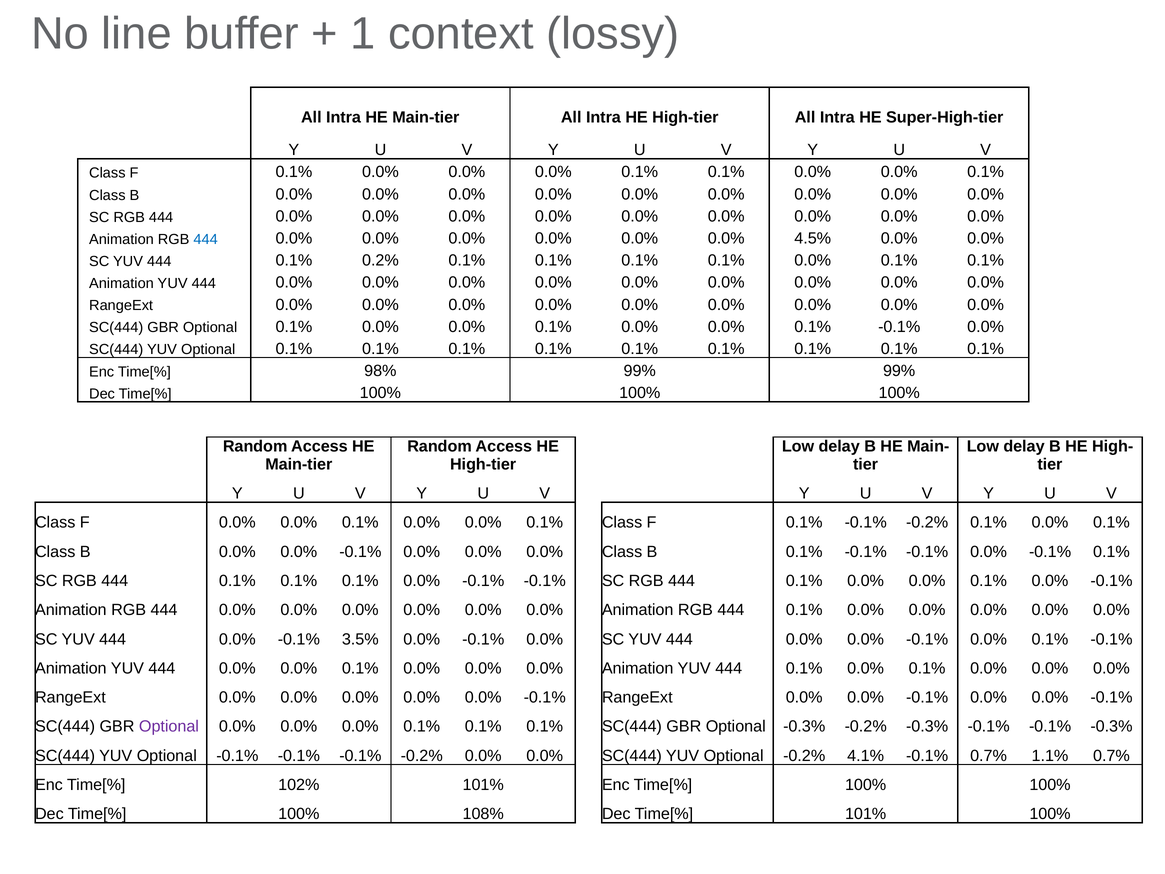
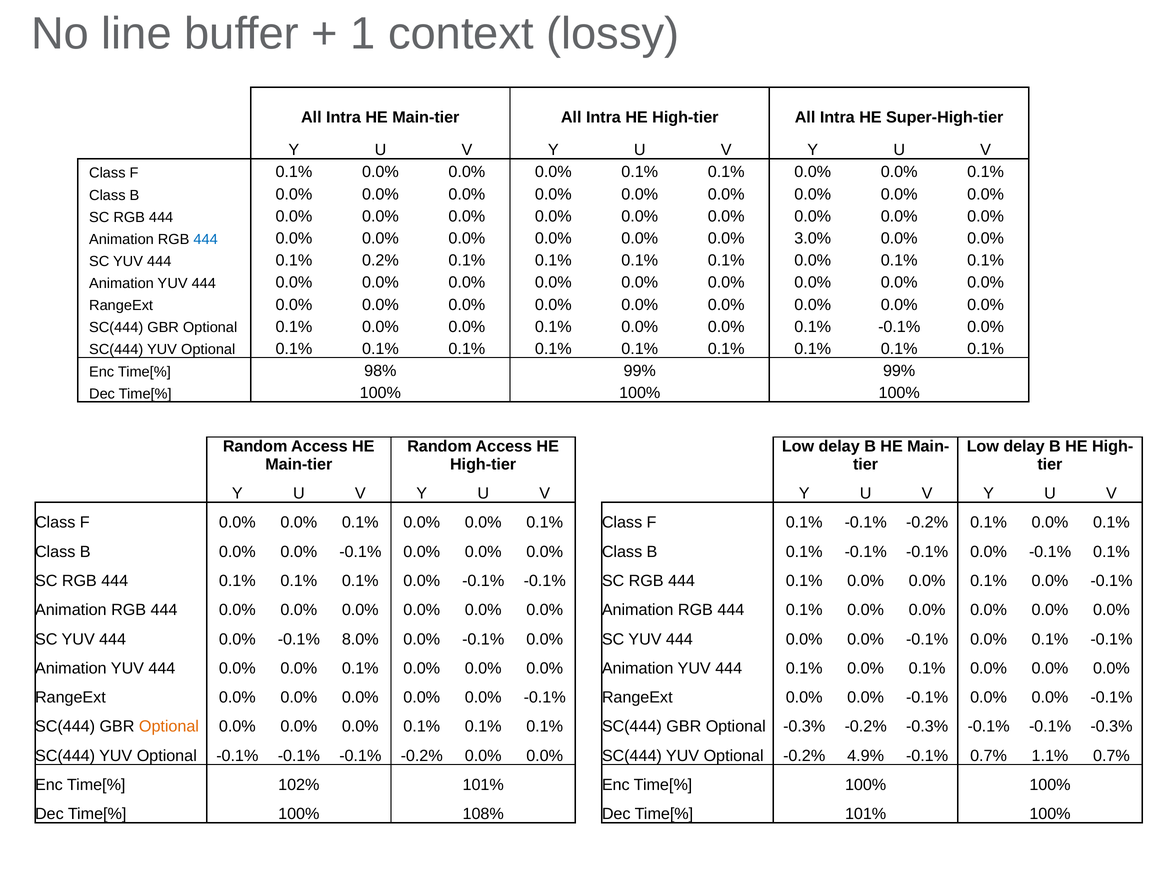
4.5%: 4.5% -> 3.0% (813, 238)
3.5%: 3.5% -> 8.0% (360, 639)
Optional colour: purple -> orange (169, 726)
4.1%: 4.1% -> 4.9% (866, 755)
